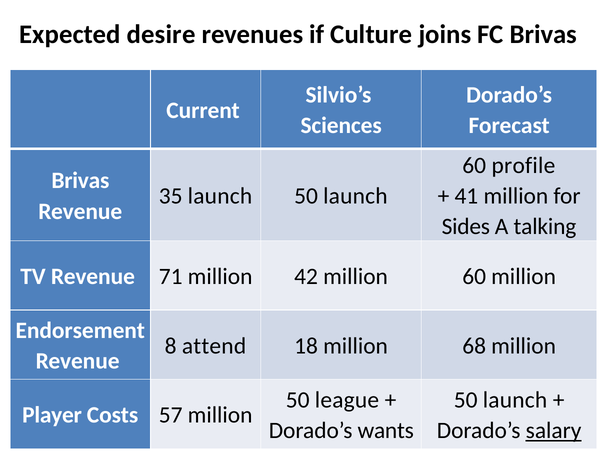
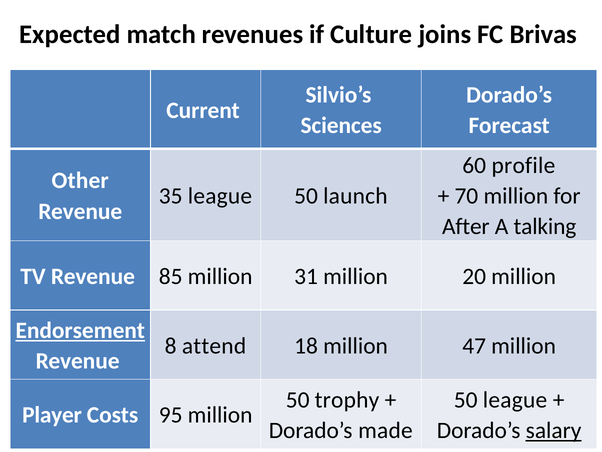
desire: desire -> match (161, 34)
Brivas: Brivas -> Other (80, 180)
35 launch: launch -> league (220, 196)
41: 41 -> 70 (466, 196)
Sides: Sides -> After (466, 226)
71: 71 -> 85 (171, 276)
42: 42 -> 31 (306, 276)
million 60: 60 -> 20 (474, 276)
Endorsement underline: none -> present (80, 330)
68: 68 -> 47 (474, 346)
league: league -> trophy (347, 399)
launch: launch -> league (515, 399)
57: 57 -> 95 (171, 415)
wants: wants -> made (385, 430)
